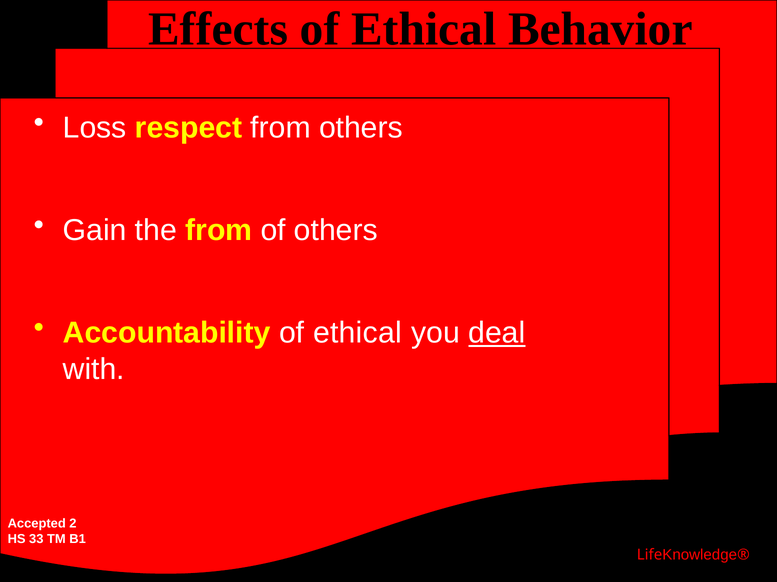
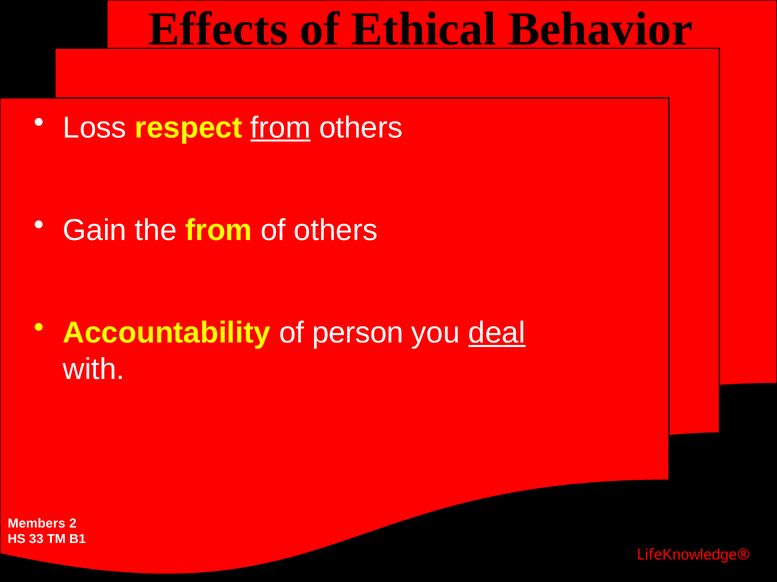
from underline: none -> present (281, 128)
Accountability of ethical: ethical -> person (358, 333)
Accepted: Accepted -> Members (37, 524)
